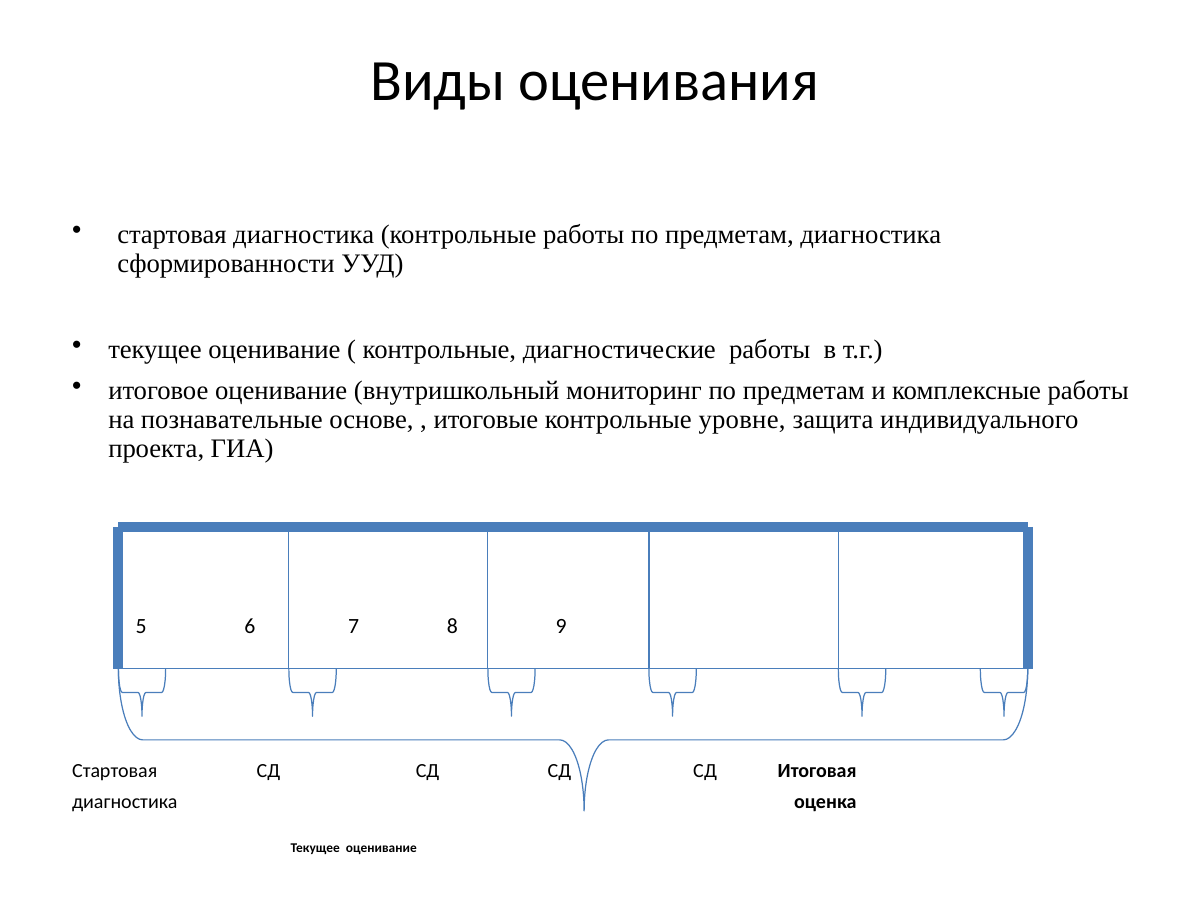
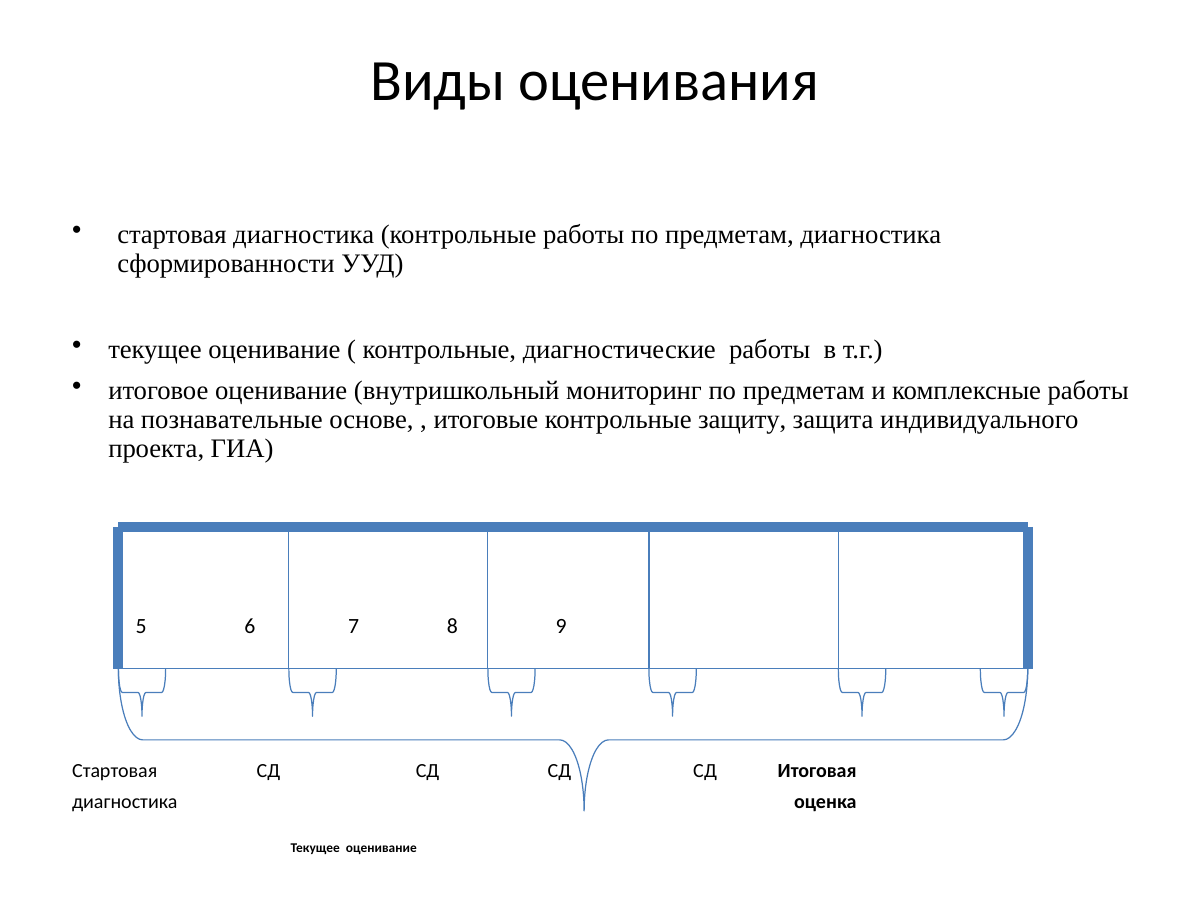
уровне: уровне -> защиту (742, 420)
